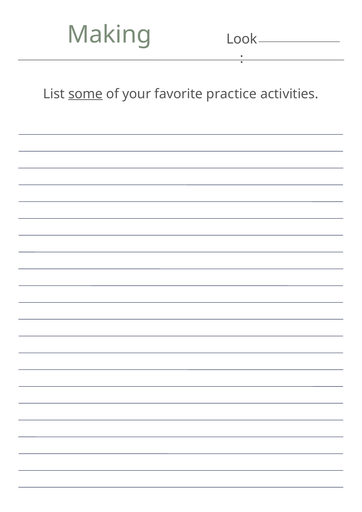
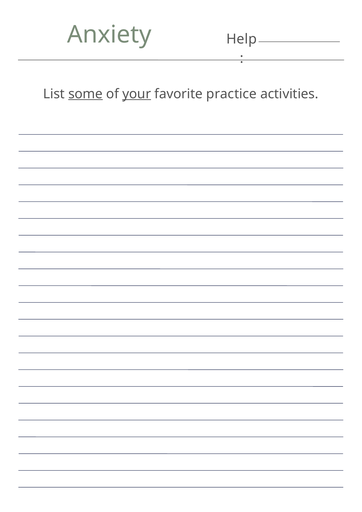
Making: Making -> Anxiety (109, 35)
Look: Look -> Help (242, 39)
your underline: none -> present (137, 94)
